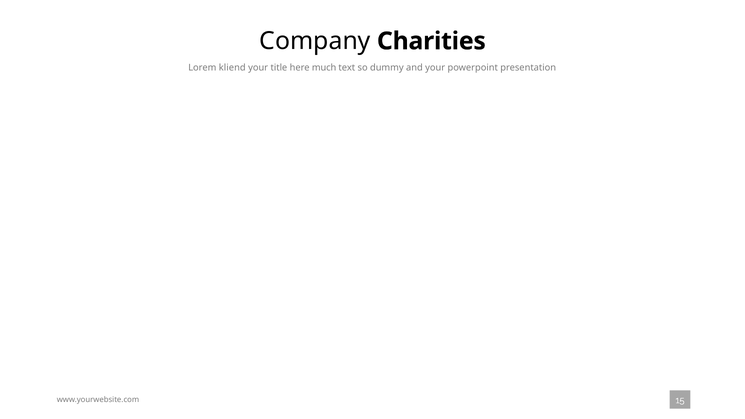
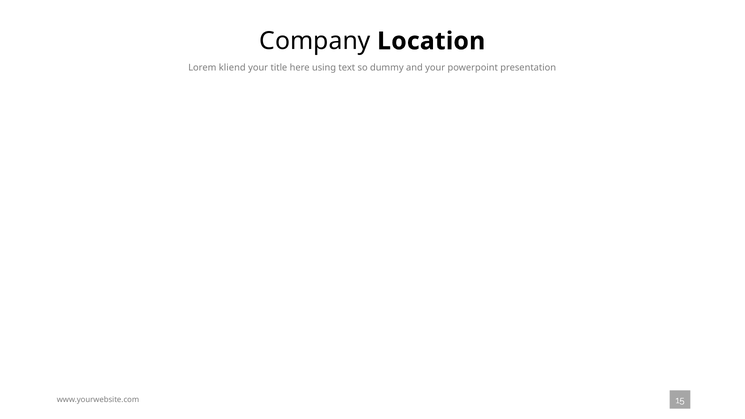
Charities: Charities -> Location (431, 41)
much: much -> using (324, 67)
